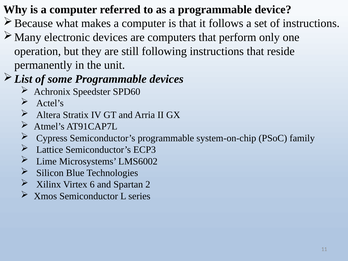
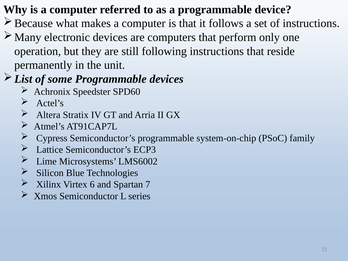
2: 2 -> 7 (148, 185)
